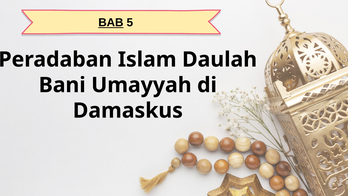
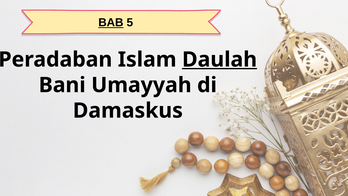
Daulah underline: none -> present (220, 59)
